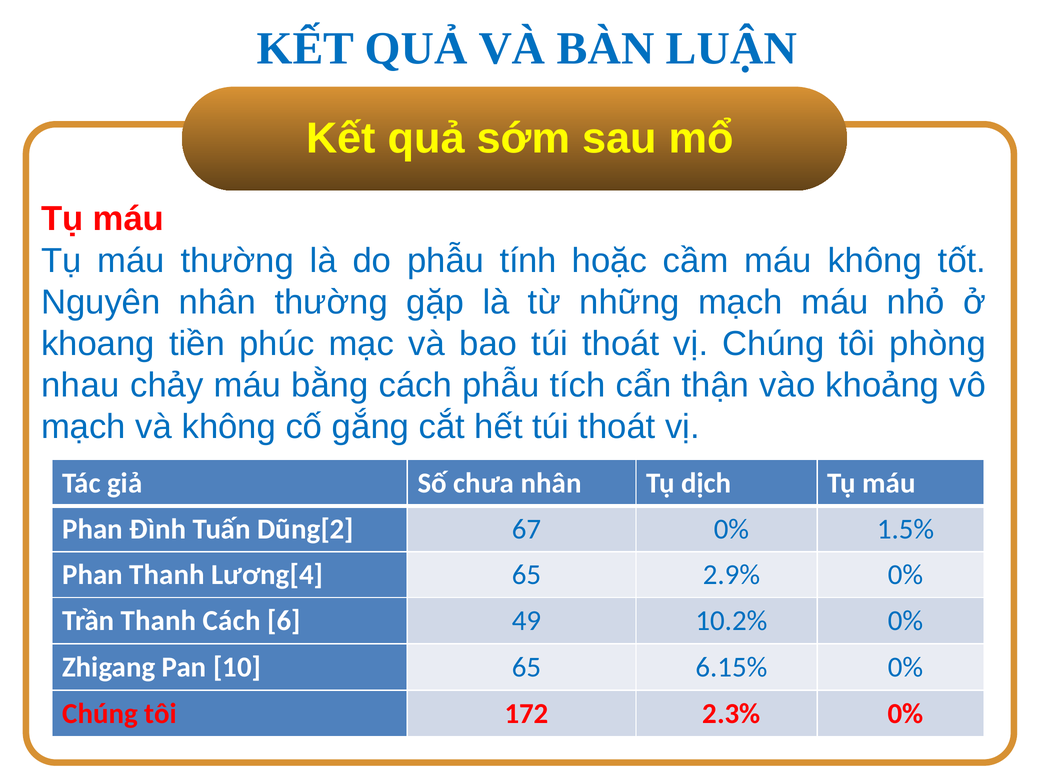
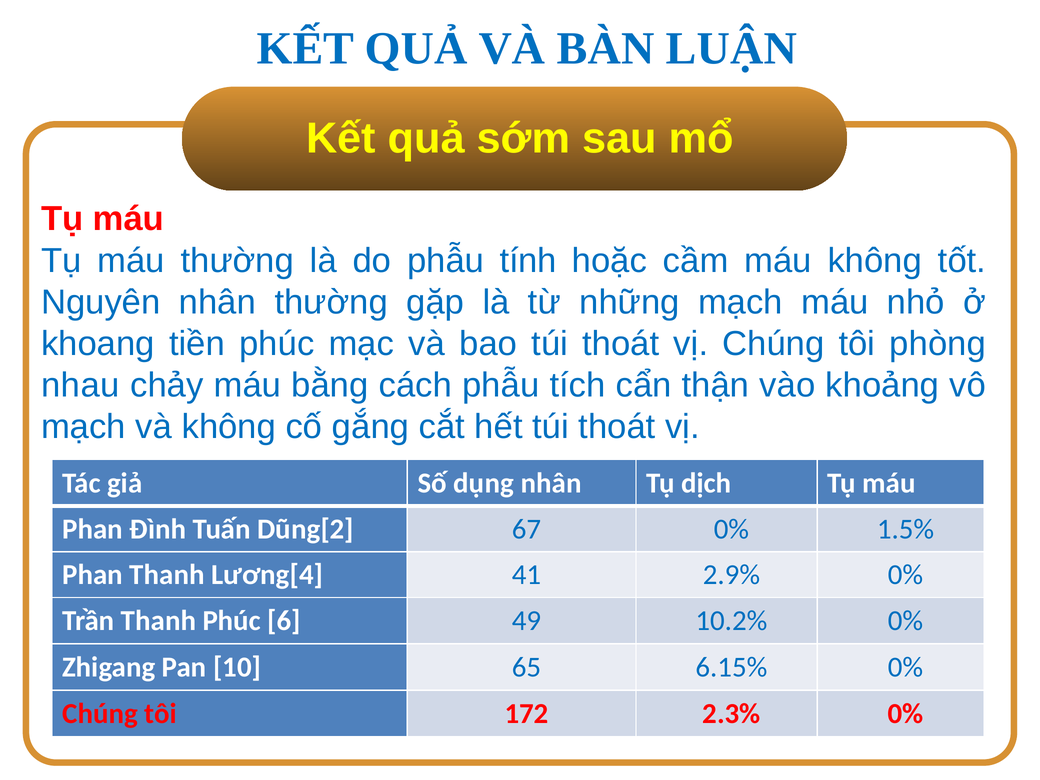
chưa: chưa -> dụng (484, 483)
Lương[4 65: 65 -> 41 (526, 575)
Thanh Cách: Cách -> Phúc (232, 621)
